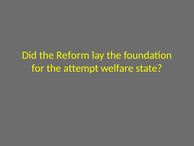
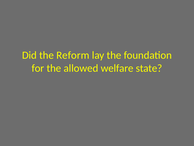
attempt: attempt -> allowed (81, 68)
